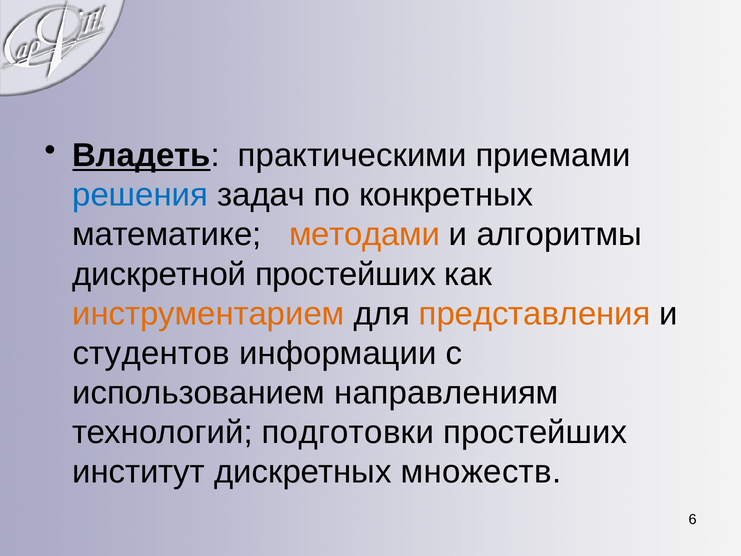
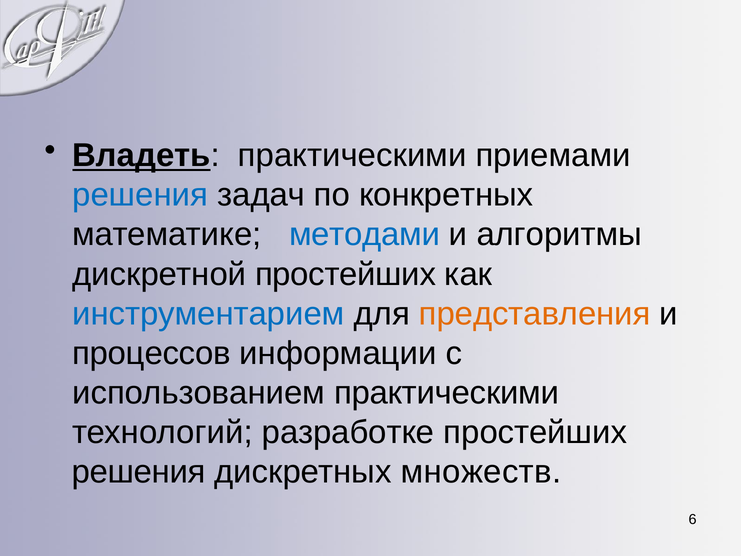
методами colour: orange -> blue (365, 235)
инструментарием colour: orange -> blue (208, 314)
студентов: студентов -> процессов (151, 353)
использованием направлениям: направлениям -> практическими (447, 393)
подготовки: подготовки -> разработке (348, 432)
институт: институт -> решения (139, 472)
